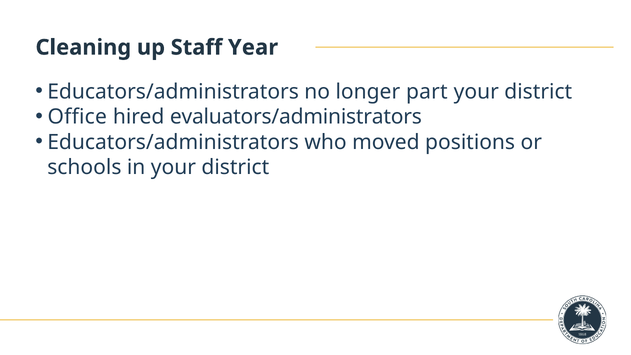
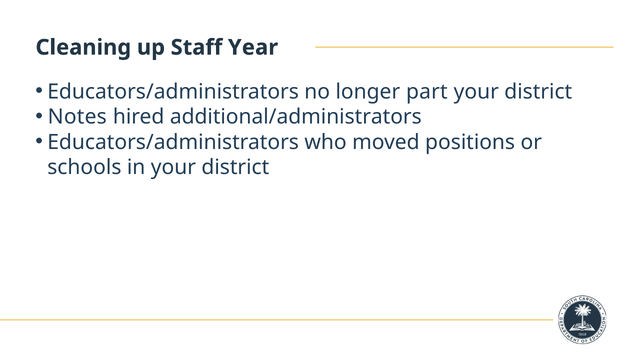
Office: Office -> Notes (77, 117)
evaluators/administrators: evaluators/administrators -> additional/administrators (296, 117)
